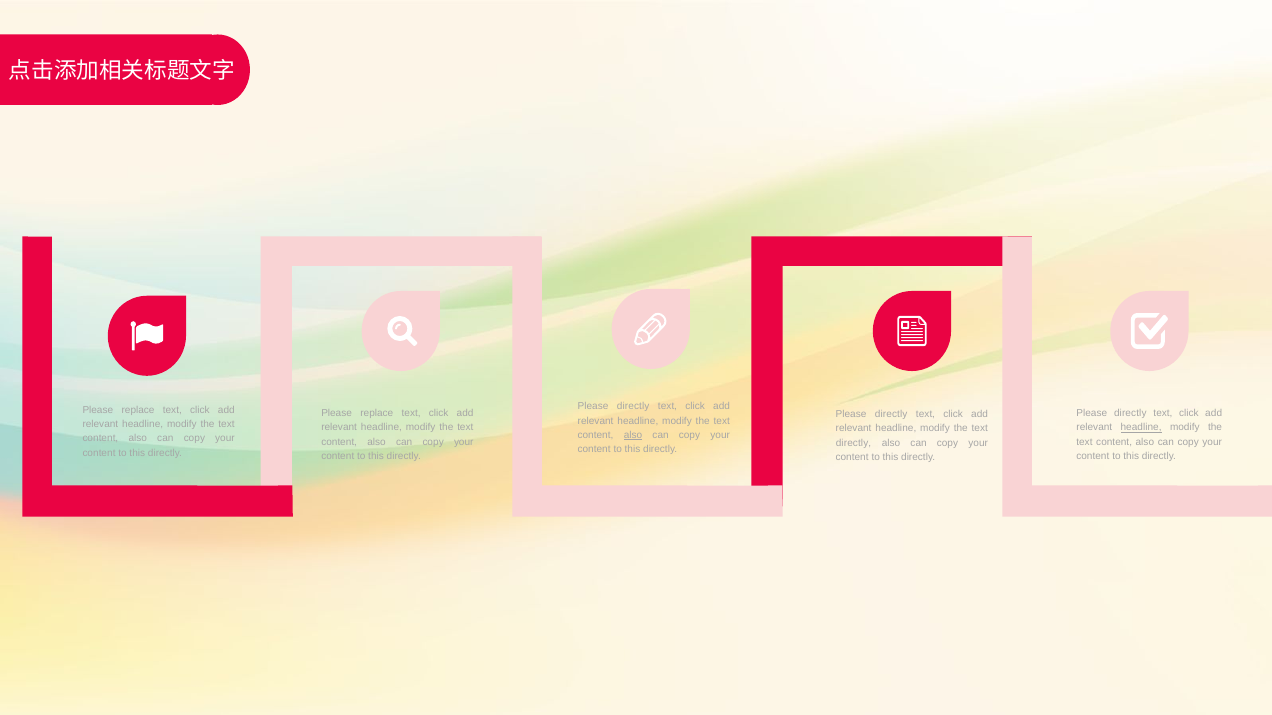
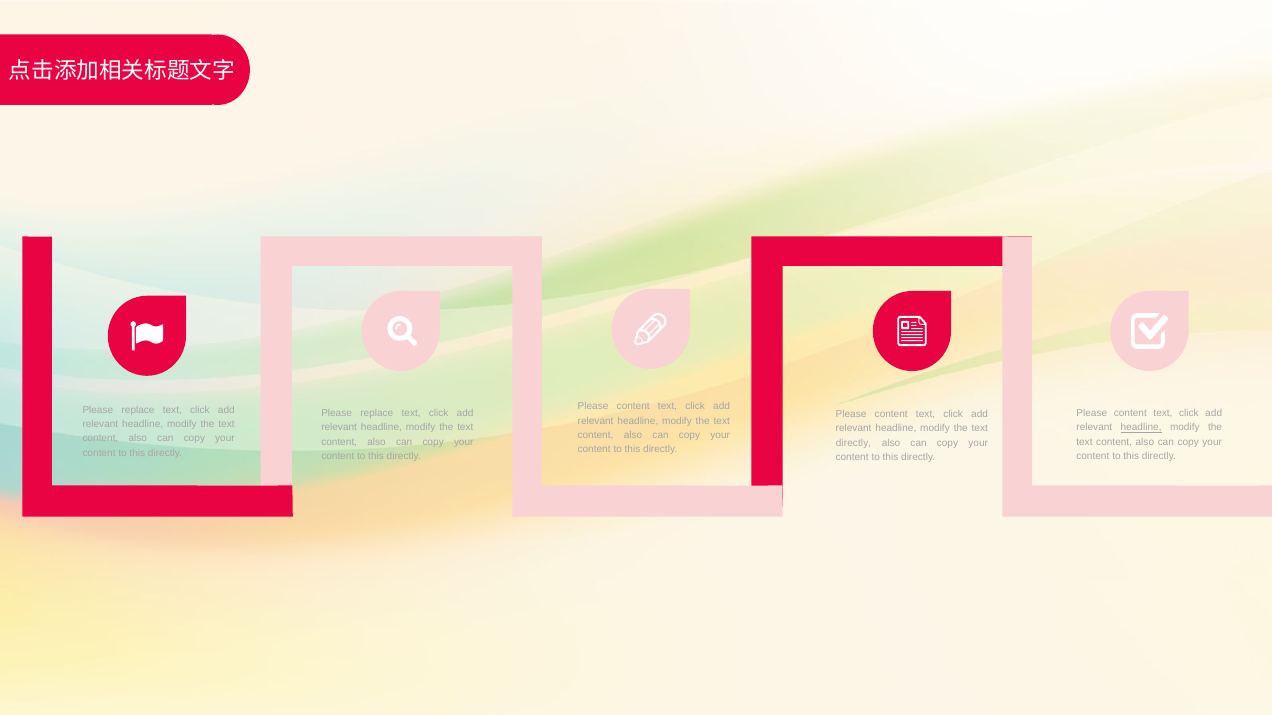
directly: directly -> content (633, 407)
directly: directly -> content (1130, 413)
directly: directly -> content (891, 414)
also underline: present -> none (633, 435)
